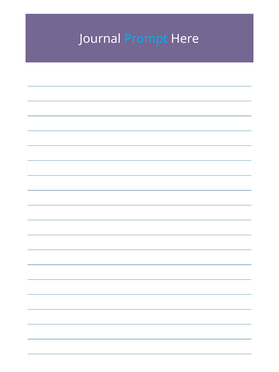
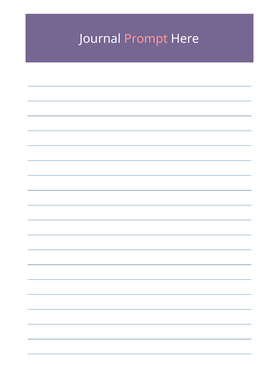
Prompt colour: light blue -> pink (146, 39)
